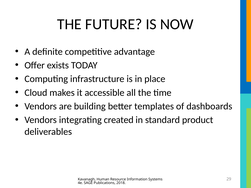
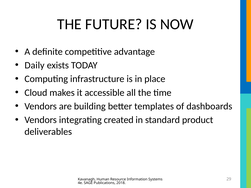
Offer: Offer -> Daily (35, 65)
